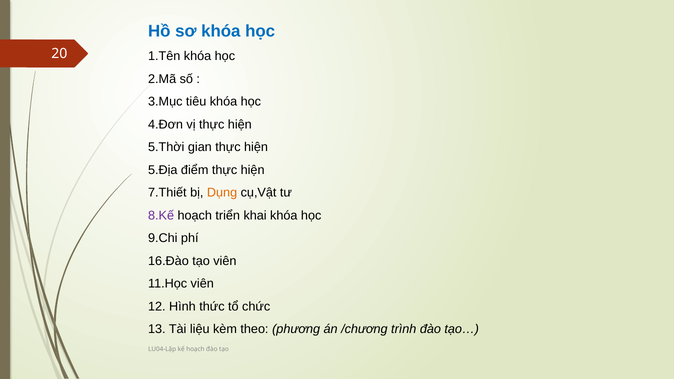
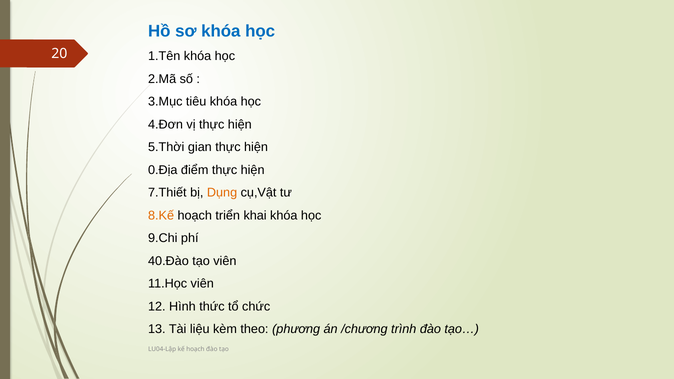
5.Địa: 5.Địa -> 0.Địa (163, 170)
8.Kế colour: purple -> orange (161, 216)
16.Đào: 16.Đào -> 40.Đào (168, 261)
